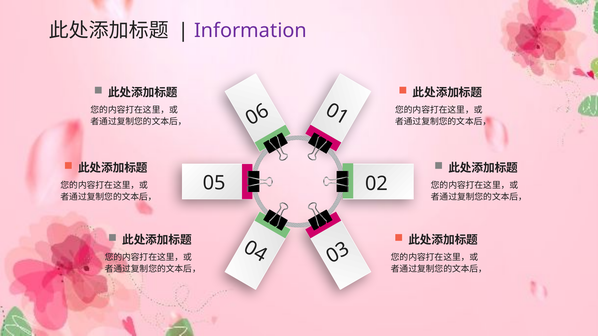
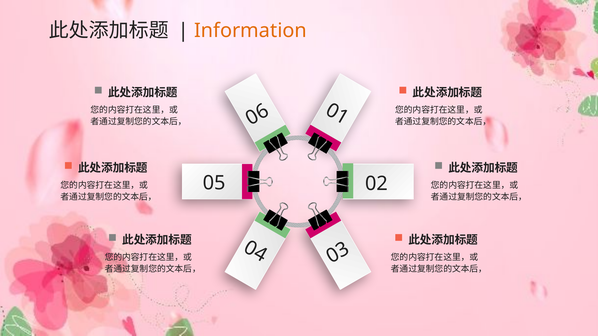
Information colour: purple -> orange (250, 31)
